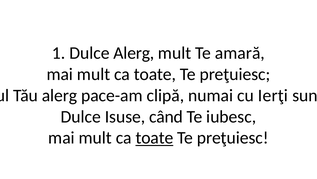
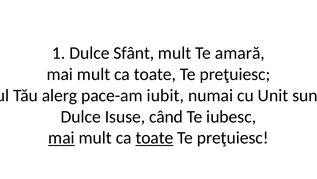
Dulce Alerg: Alerg -> Sfânt (134, 53)
clipă: clipă -> iubit (165, 95)
Ierţi: Ierţi -> Unit (273, 95)
mai underline: none -> present (61, 137)
